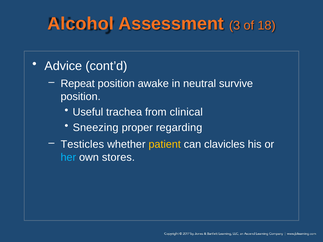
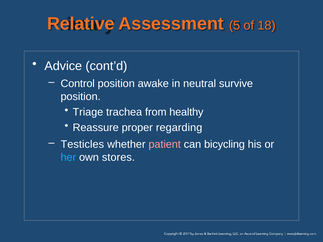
Alcohol: Alcohol -> Relative (81, 24)
3: 3 -> 5 (235, 26)
Repeat: Repeat -> Control (78, 84)
Useful: Useful -> Triage (88, 112)
clinical: clinical -> healthy (186, 112)
Sneezing: Sneezing -> Reassure (96, 128)
patient colour: yellow -> pink (165, 145)
clavicles: clavicles -> bicycling (225, 145)
